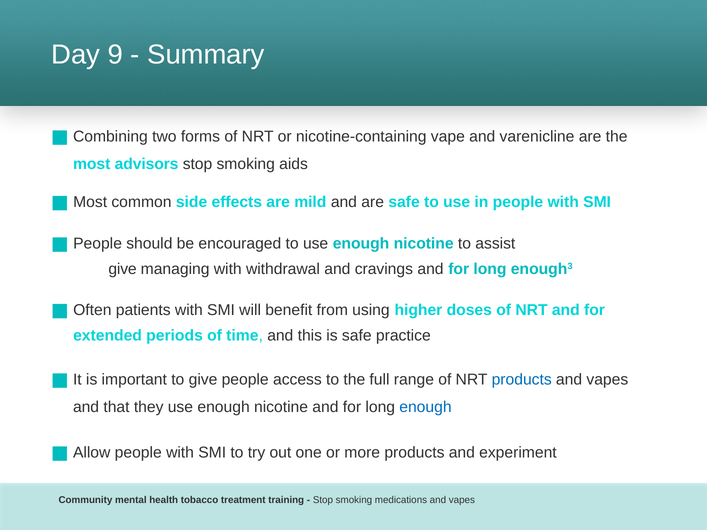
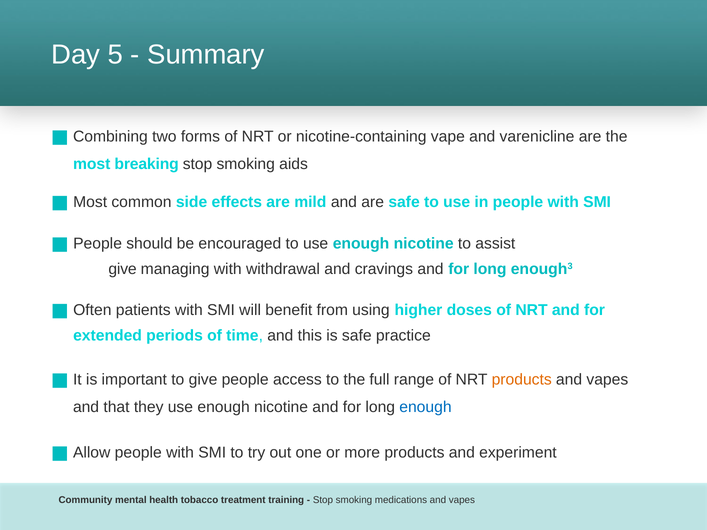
9: 9 -> 5 (115, 55)
advisors: advisors -> breaking (147, 164)
products colour: blue -> orange (522, 380)
